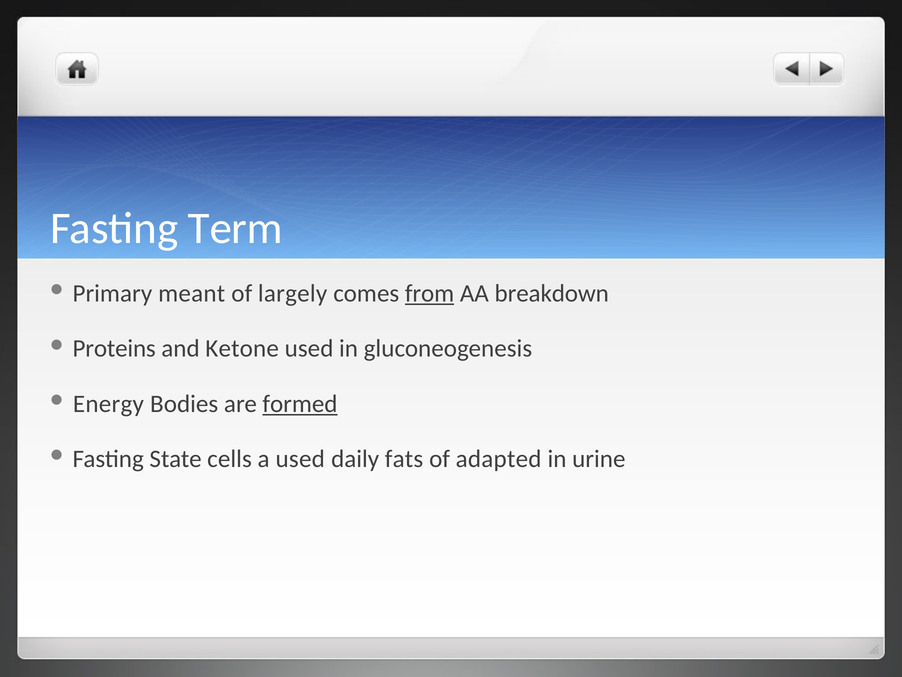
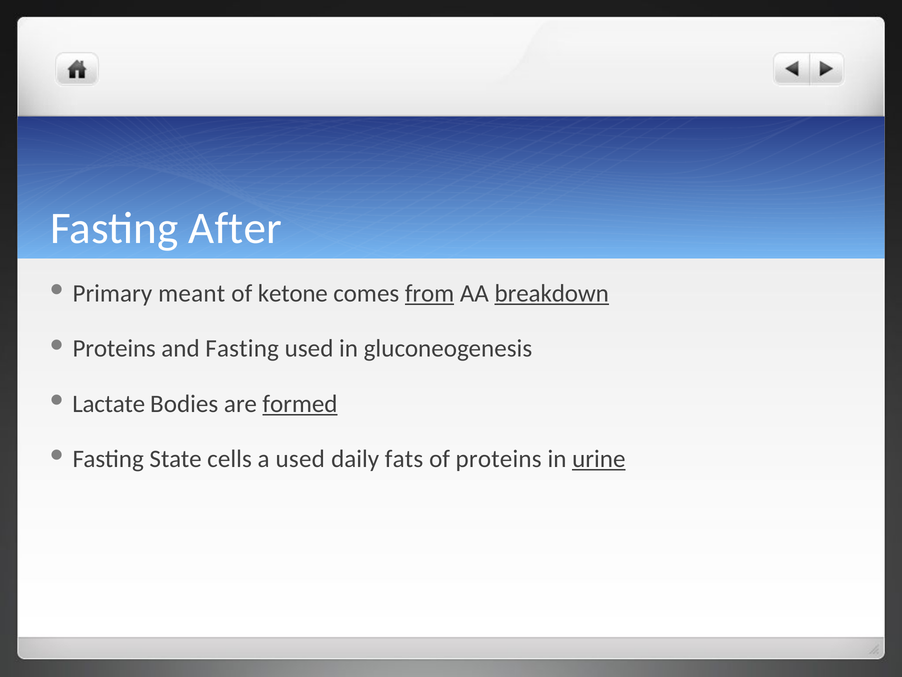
Term: Term -> After (235, 228)
largely: largely -> ketone (293, 293)
breakdown underline: none -> present (552, 293)
and Ketone: Ketone -> Fasting (242, 348)
Energy: Energy -> Lactate (109, 404)
of adapted: adapted -> proteins (499, 459)
urine underline: none -> present (599, 459)
